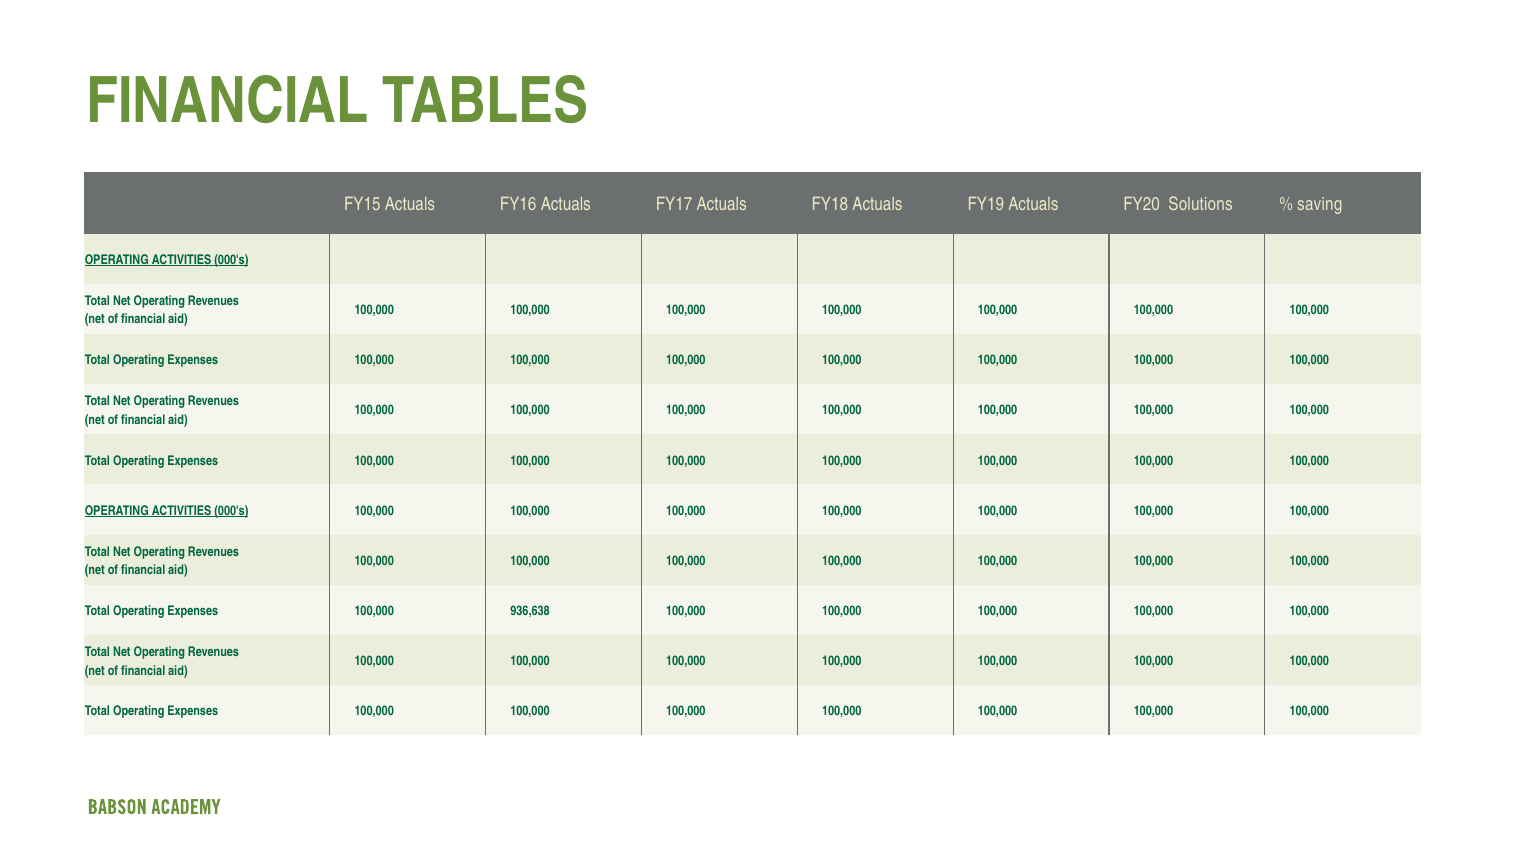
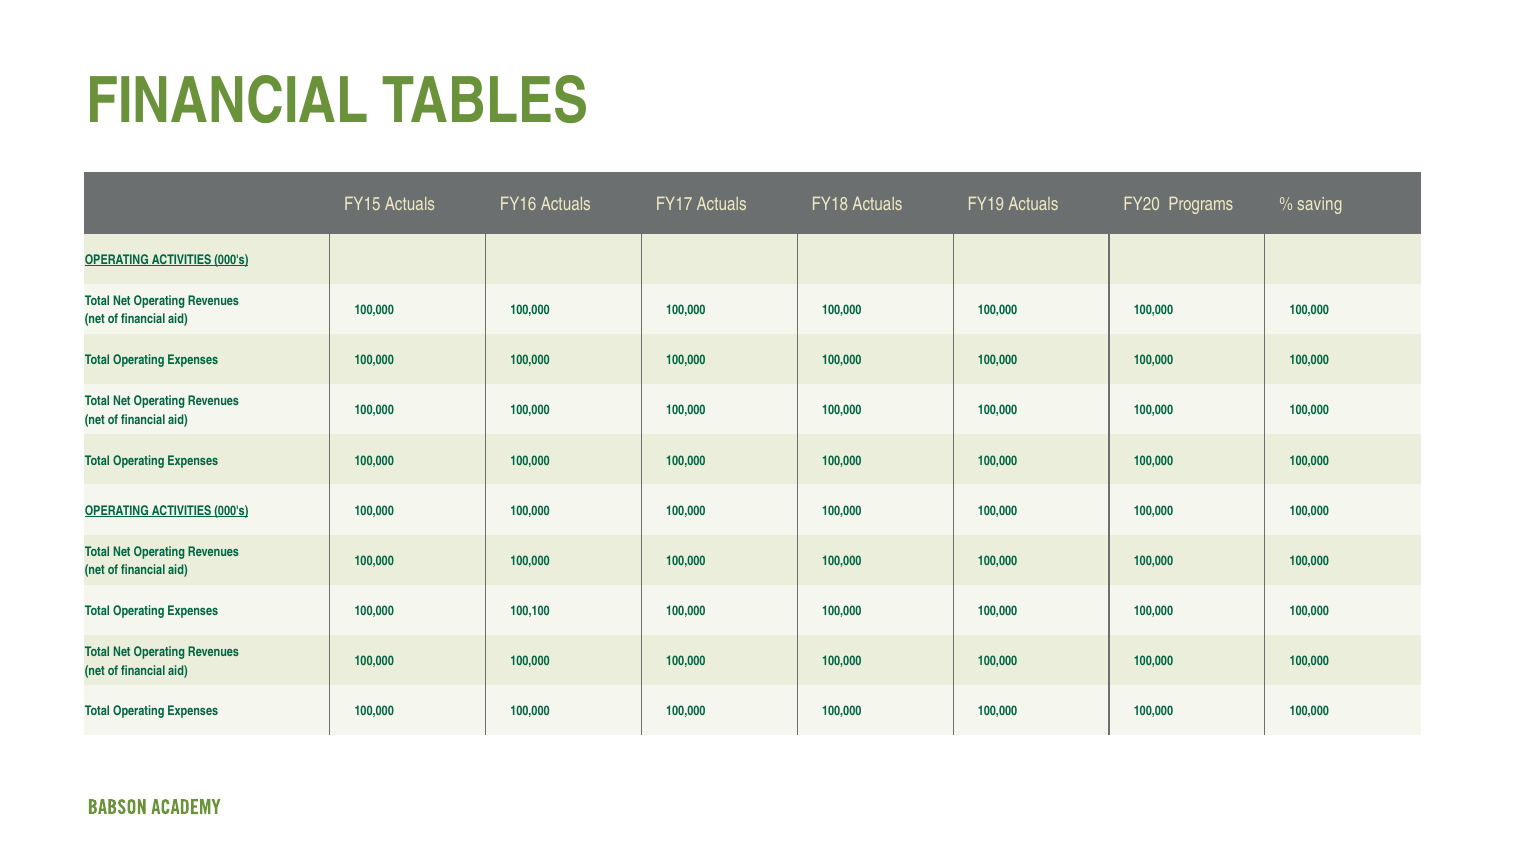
Solutions: Solutions -> Programs (1201, 204)
936,638: 936,638 -> 100,100 (530, 611)
